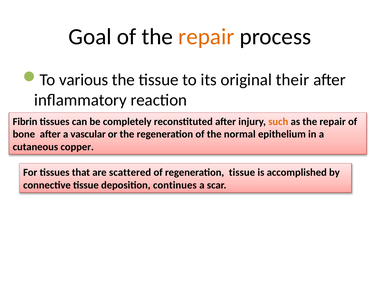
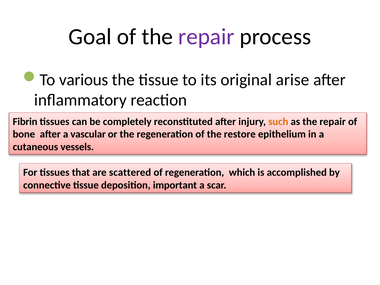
repair colour: orange -> purple (206, 37)
their: their -> arise (293, 80)
normal: normal -> restore (240, 134)
copper: copper -> vessels (77, 147)
regeneration tissue: tissue -> which (242, 172)
continues: continues -> important (175, 185)
